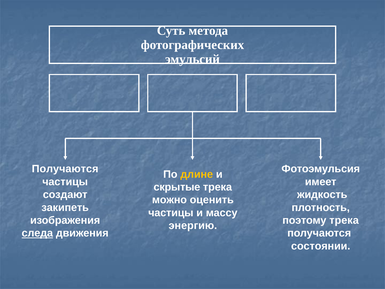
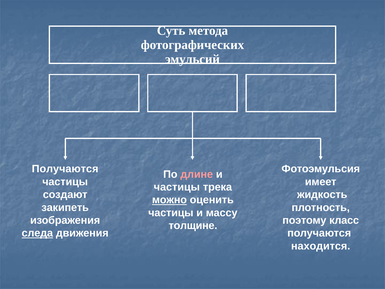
длине colour: yellow -> pink (197, 174)
скрытые: скрытые -> частицы (177, 187)
можно underline: none -> present (169, 200)
поэтому трека: трека -> класс (344, 220)
энергию: энергию -> толщине (193, 225)
состоянии: состоянии -> находится (321, 246)
